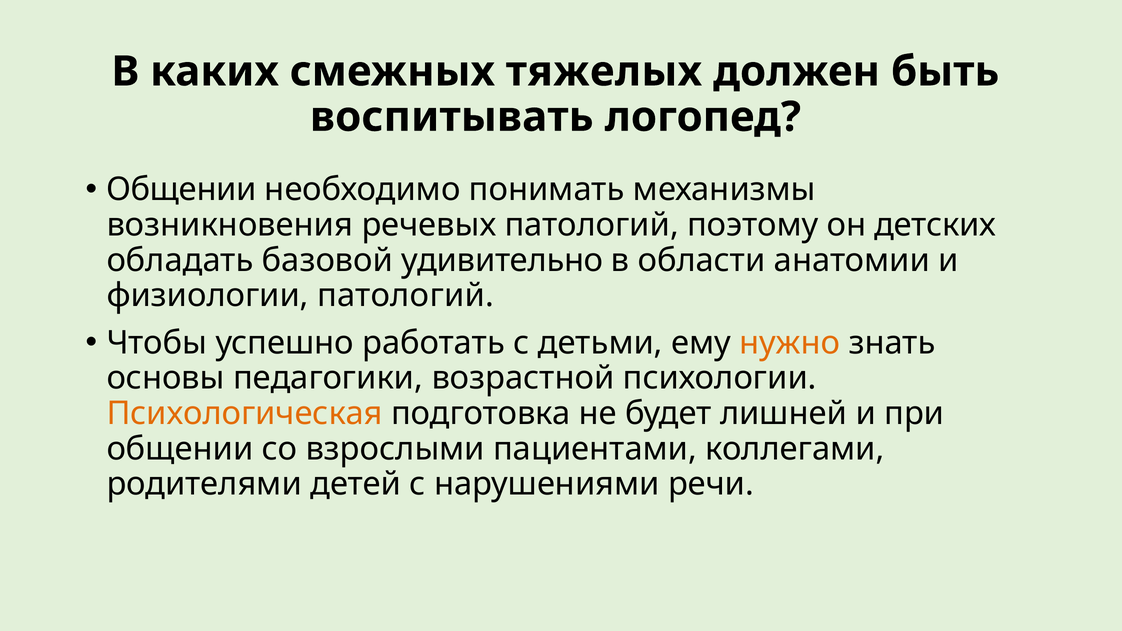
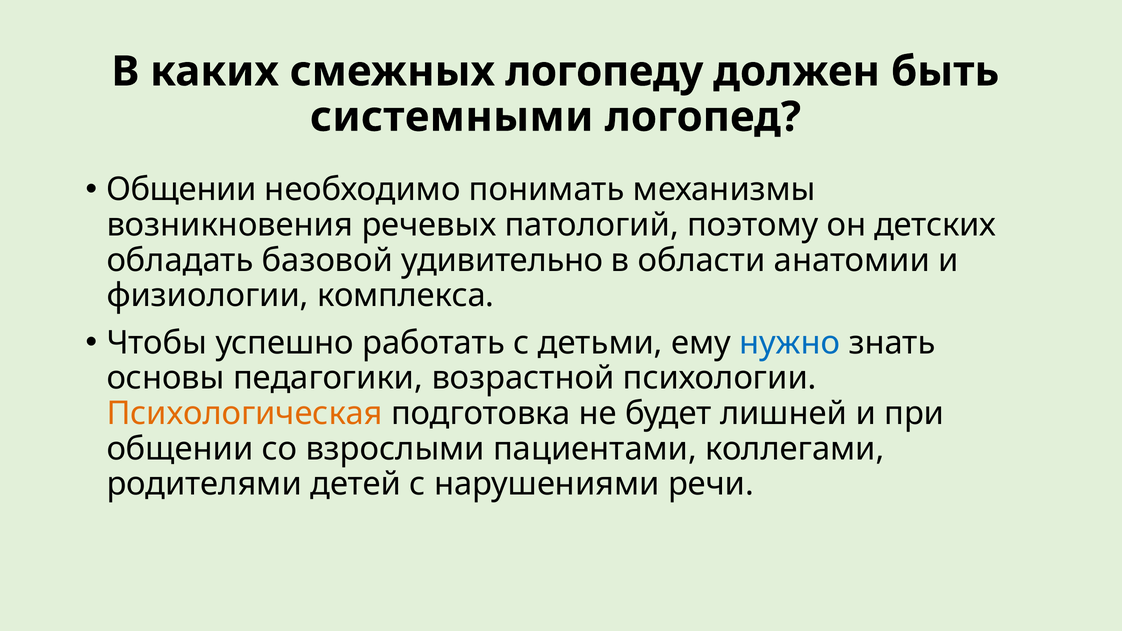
тяжелых: тяжелых -> логопеду (604, 72)
воспитывать: воспитывать -> системными (452, 117)
физиологии патологий: патологий -> комплекса (406, 296)
нужно colour: orange -> blue (790, 343)
